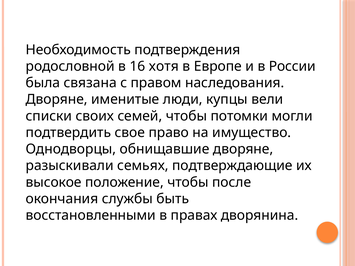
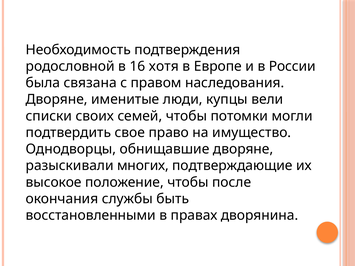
семьях: семьях -> многих (143, 166)
